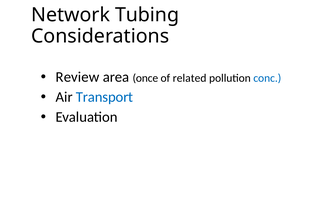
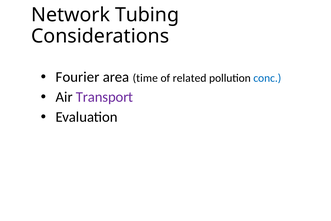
Review: Review -> Fourier (78, 77)
once: once -> time (145, 78)
Transport colour: blue -> purple (105, 97)
